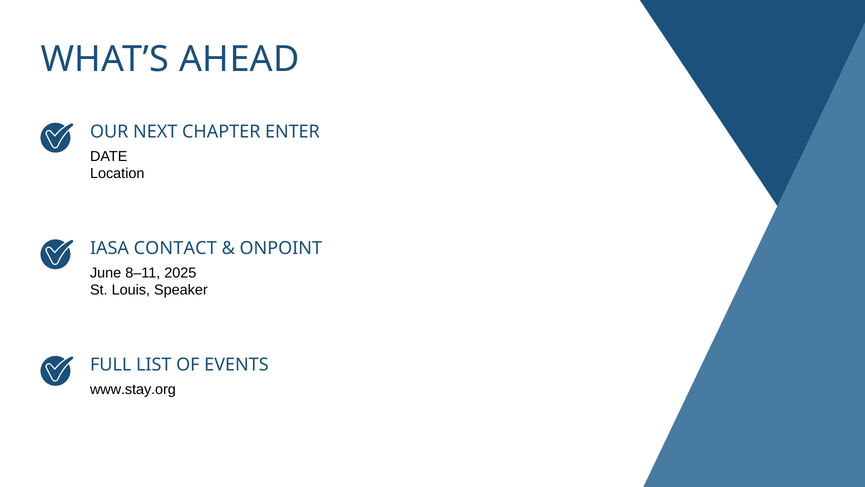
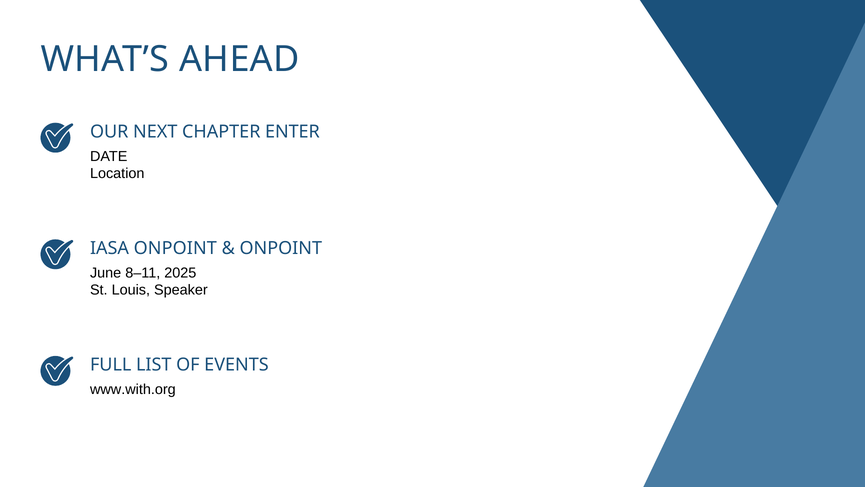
IASA CONTACT: CONTACT -> ONPOINT (175, 248)
www.stay.org: www.stay.org -> www.with.org (133, 389)
